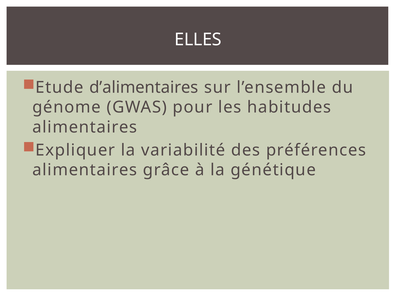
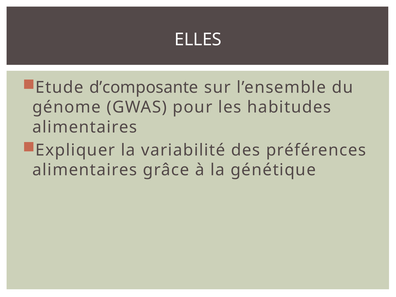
d’alimentaires: d’alimentaires -> d’composante (144, 87)
